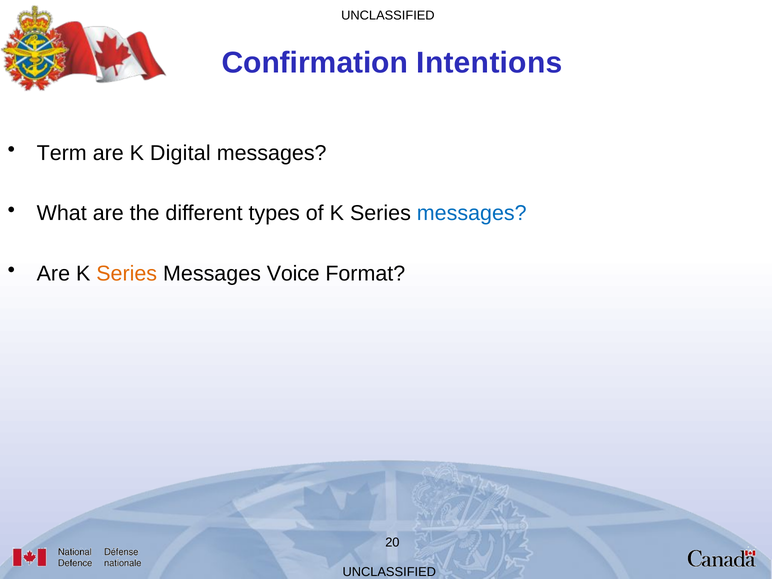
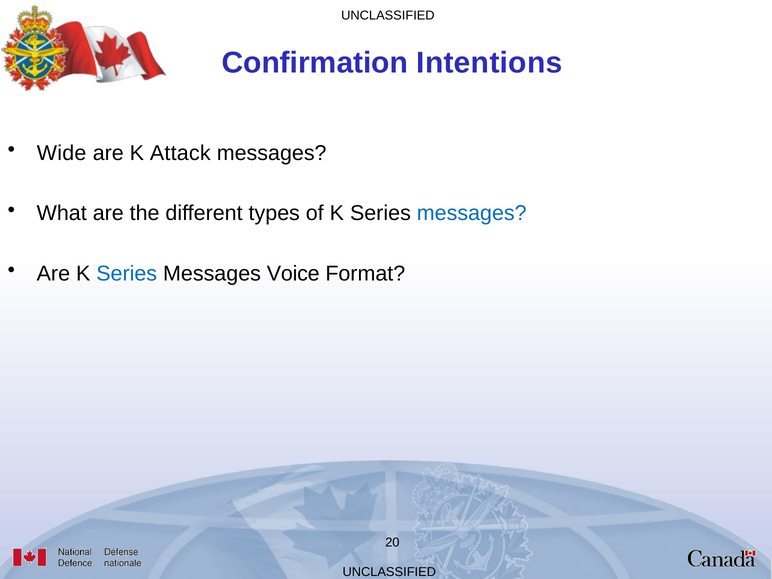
Term: Term -> Wide (62, 153)
Digital: Digital -> Attack (180, 153)
Series colour: orange -> blue (127, 273)
